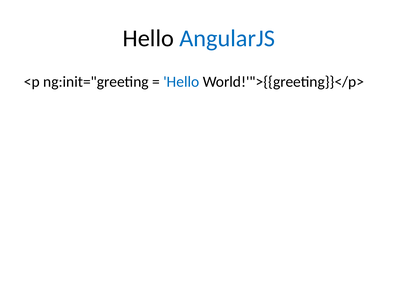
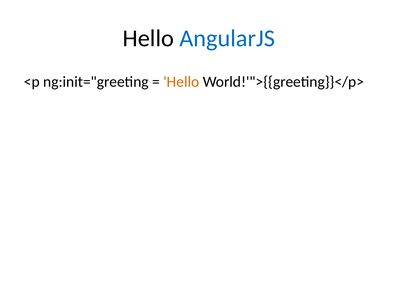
Hello colour: blue -> orange (181, 82)
